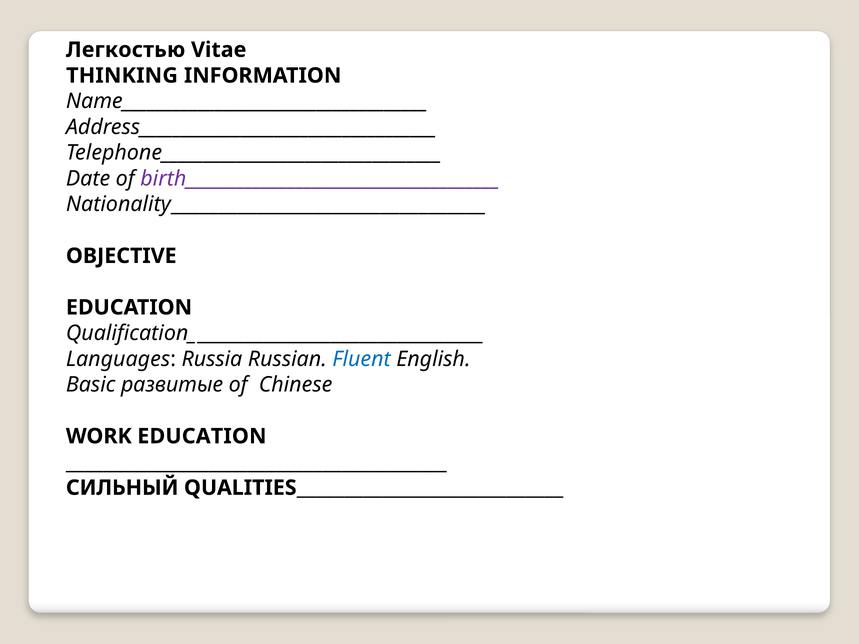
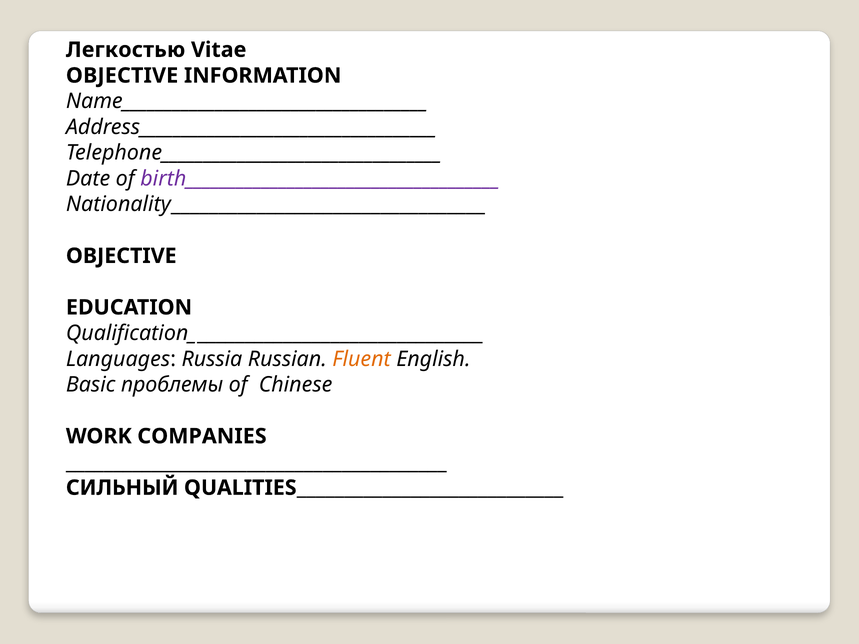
THINKING: THINKING -> OBJECTIVE (122, 76)
Fluent colour: blue -> orange (362, 359)
развитые: развитые -> проблемы (172, 385)
WORK EDUCATION: EDUCATION -> COMPANIES (202, 436)
